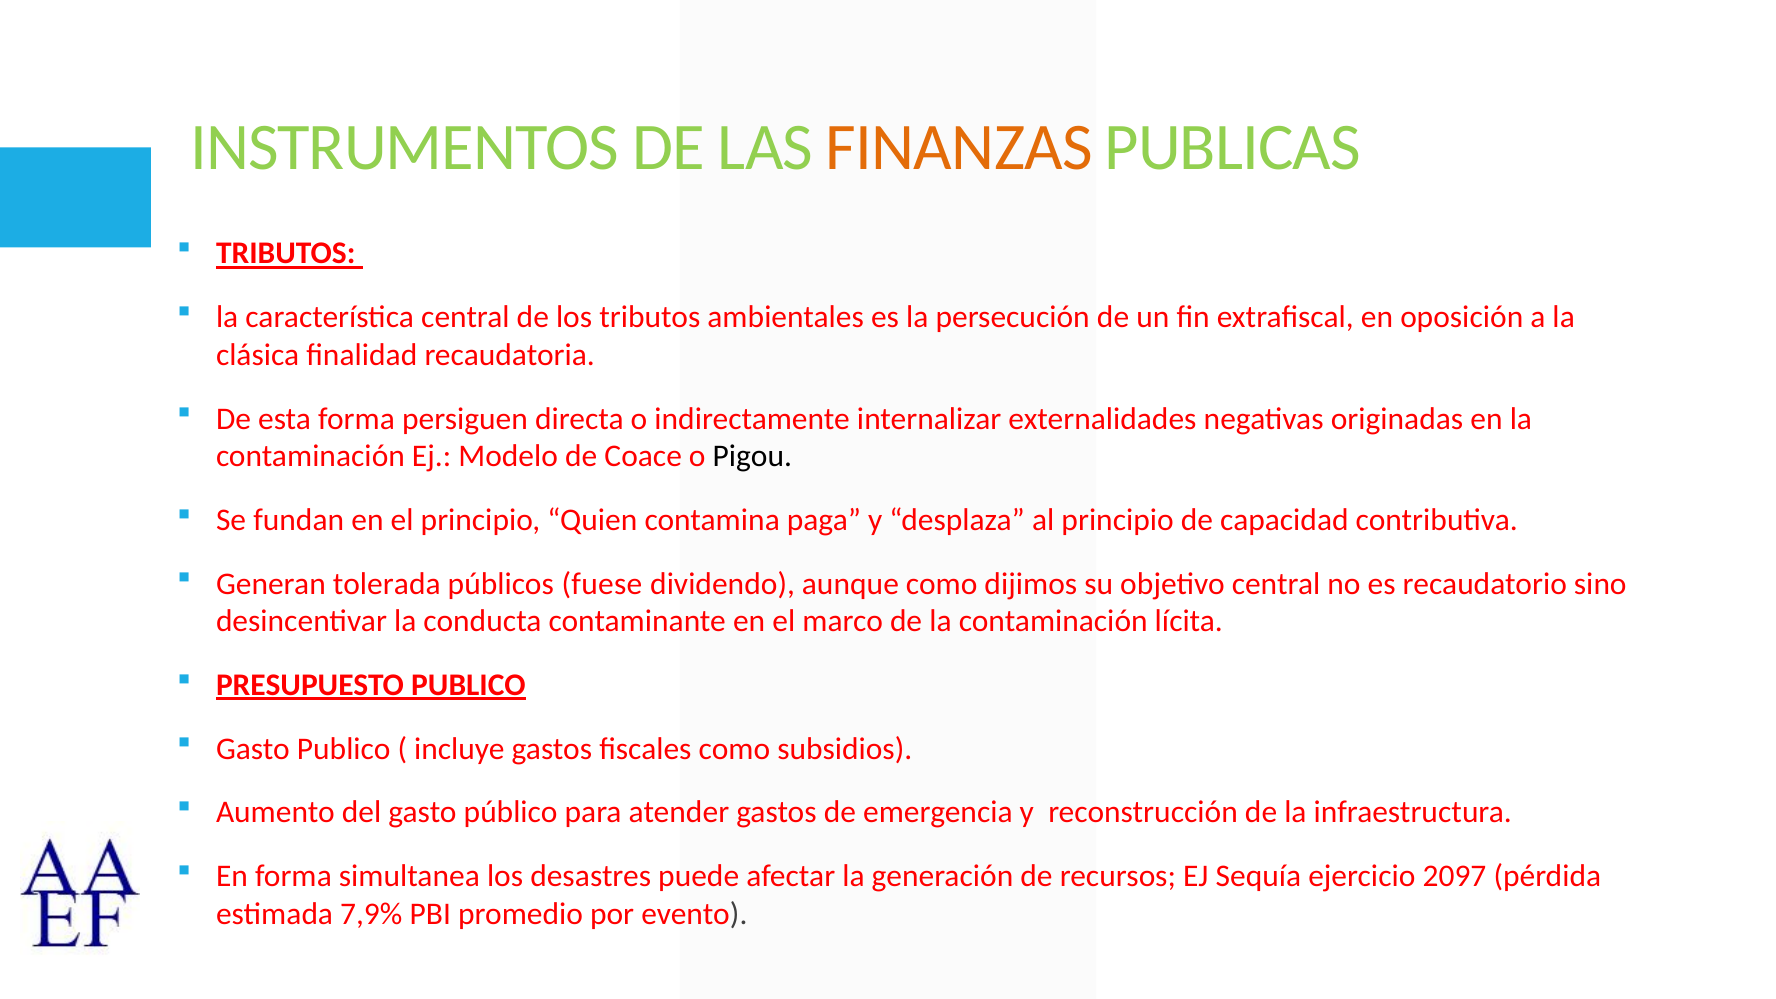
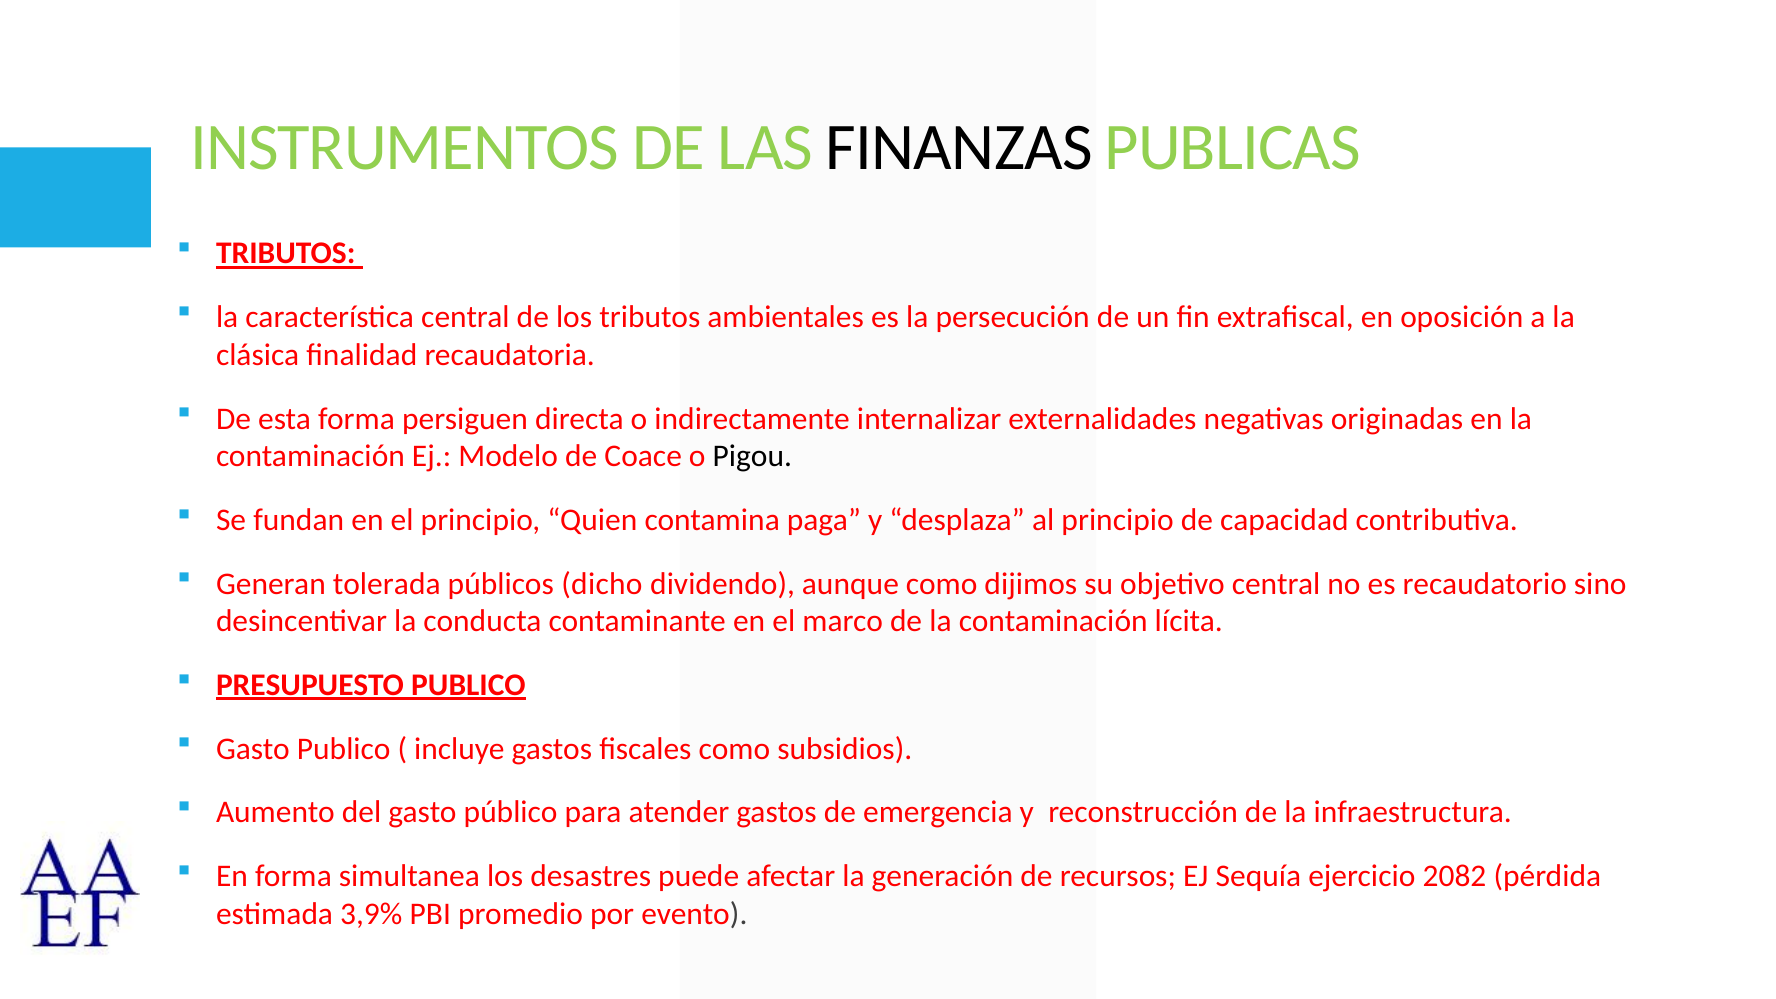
FINANZAS colour: orange -> black (959, 148)
fuese: fuese -> dicho (602, 584)
2097: 2097 -> 2082 (1455, 876)
7,9%: 7,9% -> 3,9% (371, 914)
